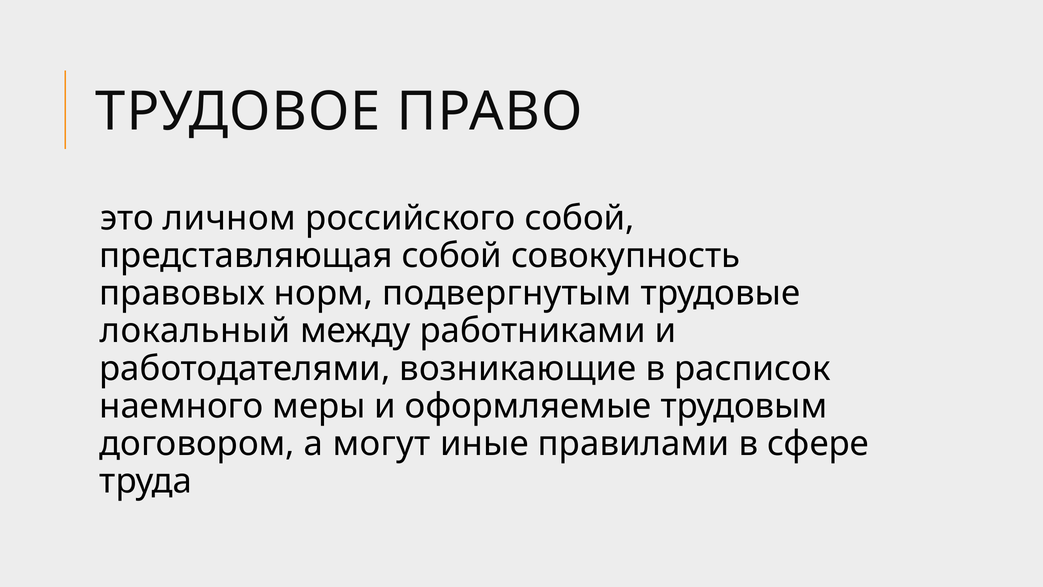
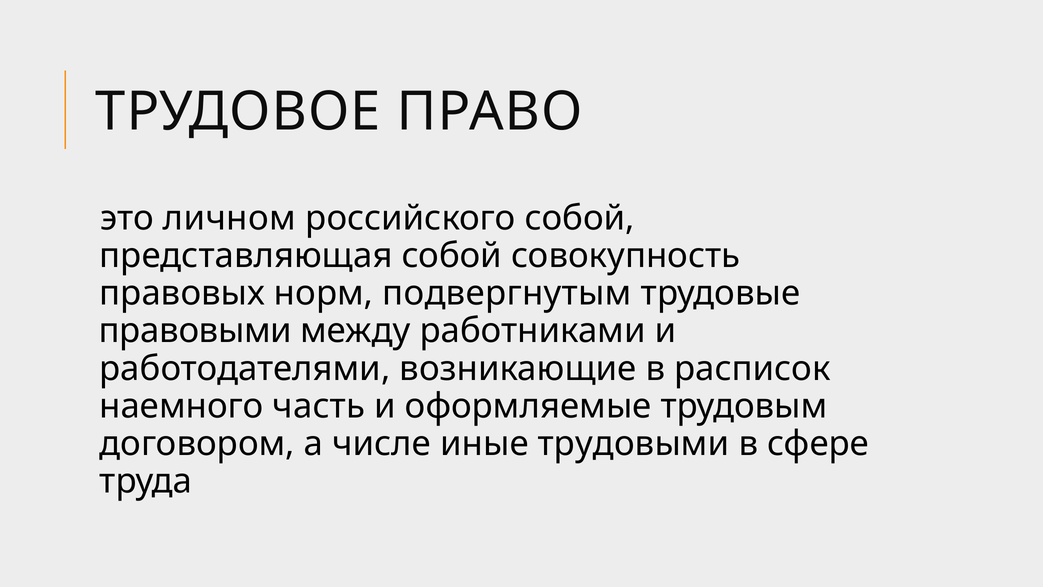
локальный: локальный -> правовыми (195, 331)
меры: меры -> часть (319, 406)
могут: могут -> числе (382, 443)
правилами: правилами -> трудовыми (634, 443)
